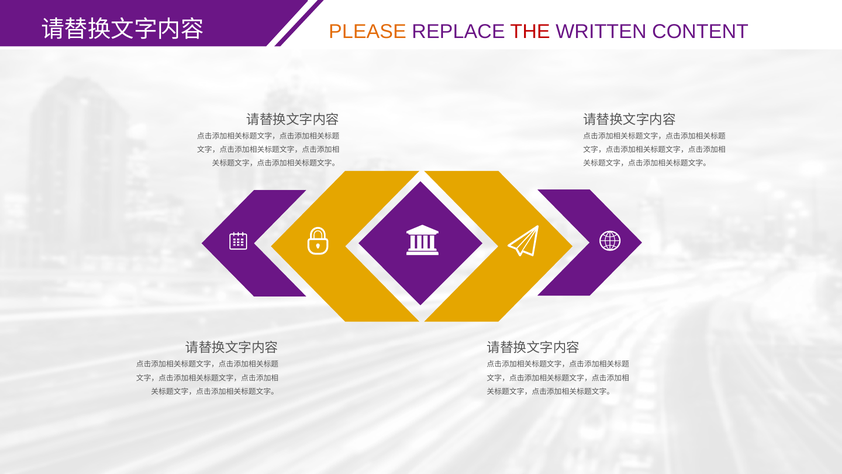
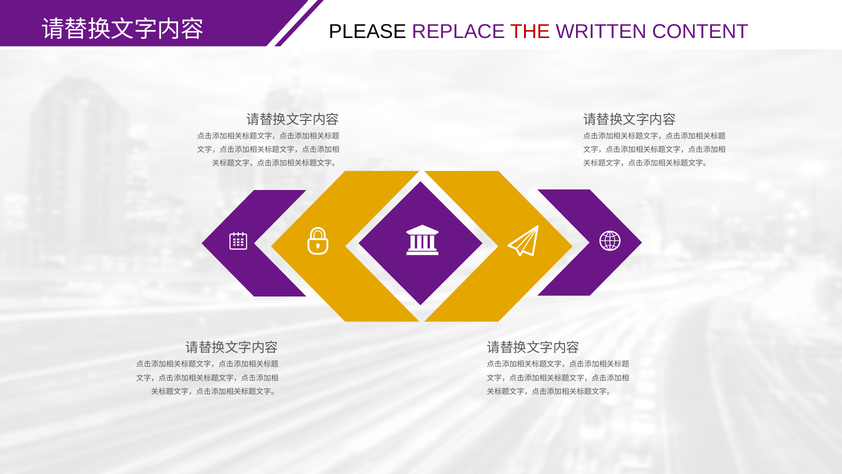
PLEASE colour: orange -> black (368, 31)
